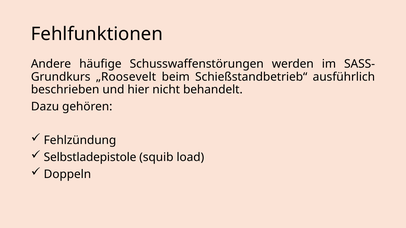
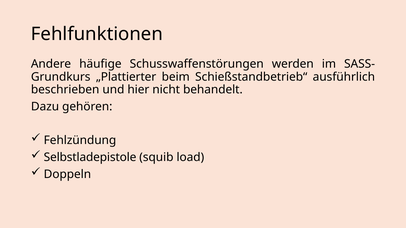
„Roosevelt: „Roosevelt -> „Plattierter (126, 77)
